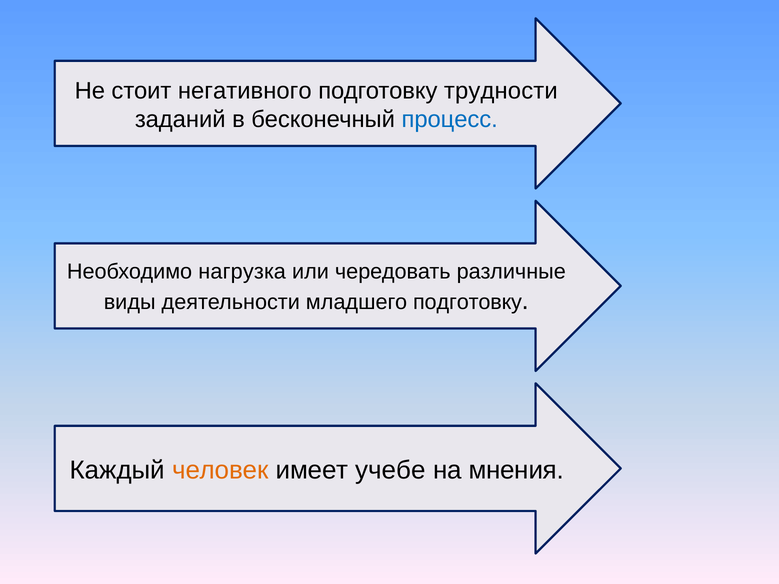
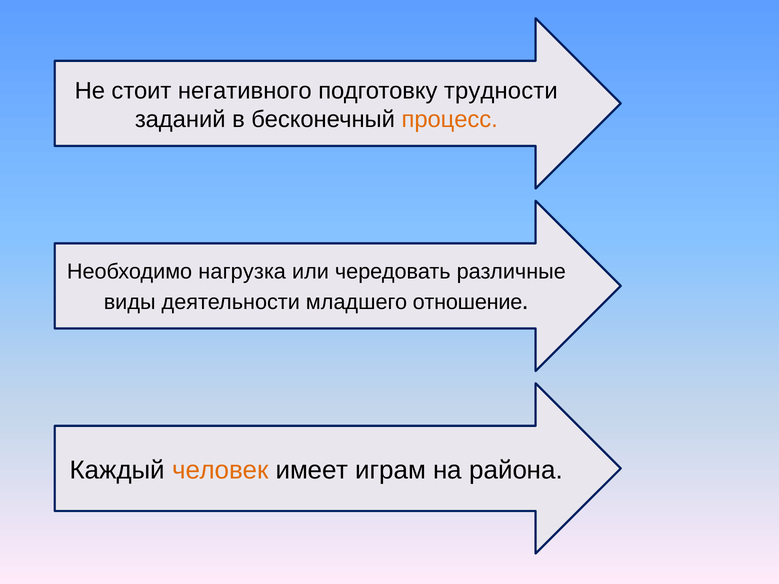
процесс colour: blue -> orange (450, 119)
младшего подготовку: подготовку -> отношение (467, 302)
учебе: учебе -> играм (390, 470)
мнения: мнения -> района (516, 470)
